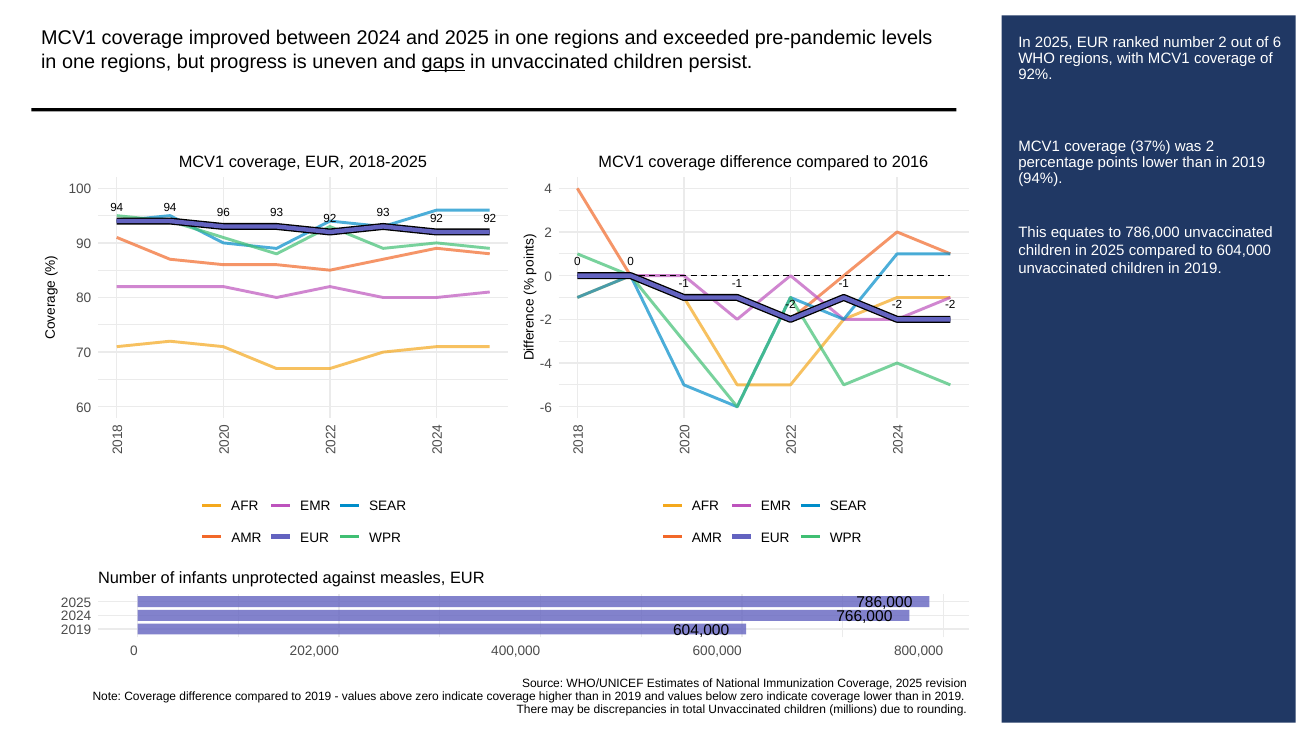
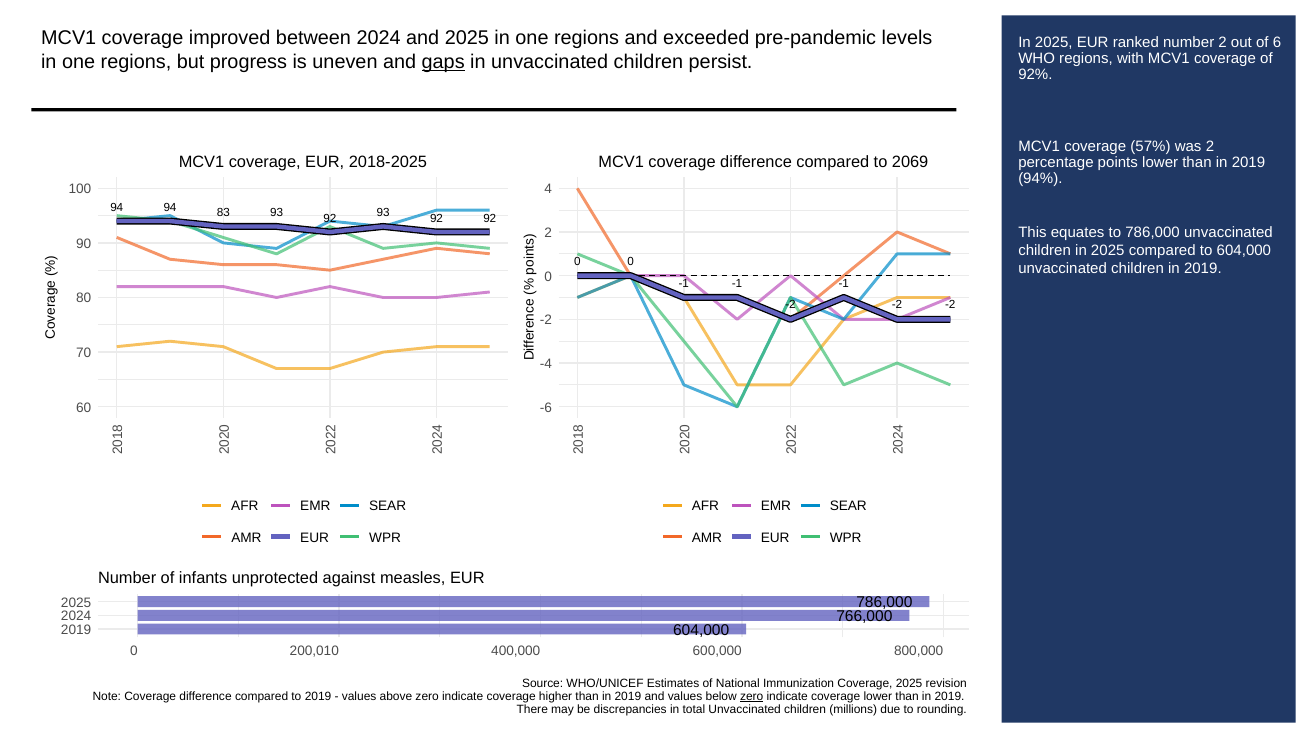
37%: 37% -> 57% (1150, 146)
2016: 2016 -> 2069 (910, 162)
96: 96 -> 83 (223, 213)
202,000: 202,000 -> 200,010 (314, 651)
zero underline: none -> present (752, 696)
